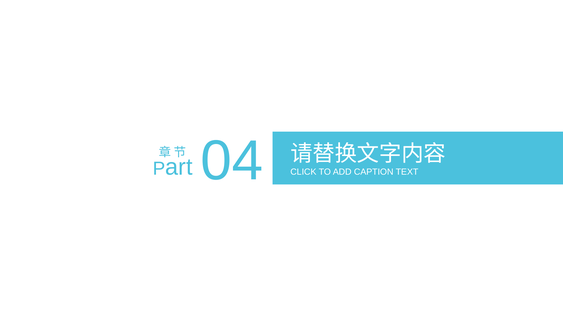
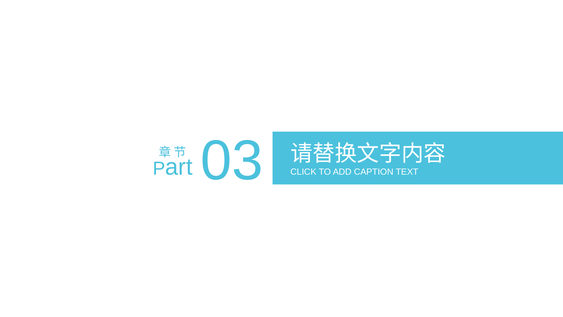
04: 04 -> 03 (232, 161)
